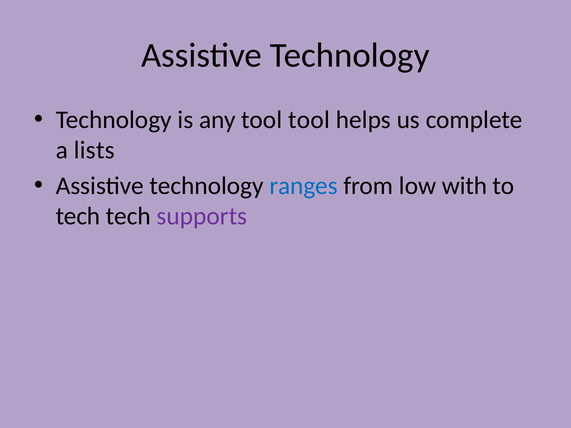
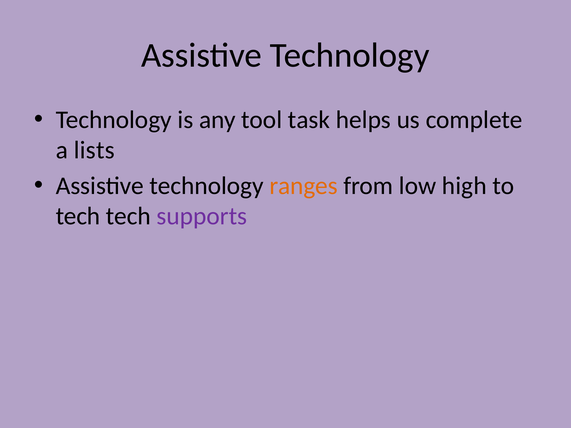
tool tool: tool -> task (309, 120)
ranges colour: blue -> orange (304, 186)
with: with -> high (464, 186)
